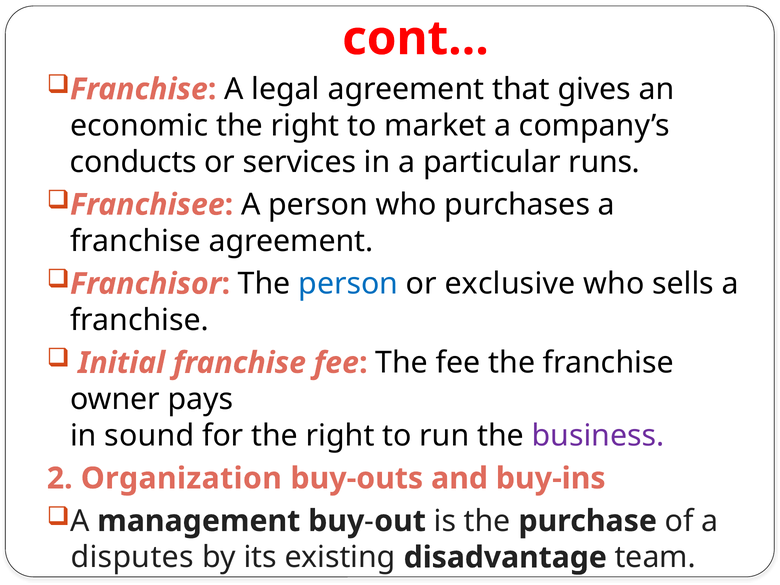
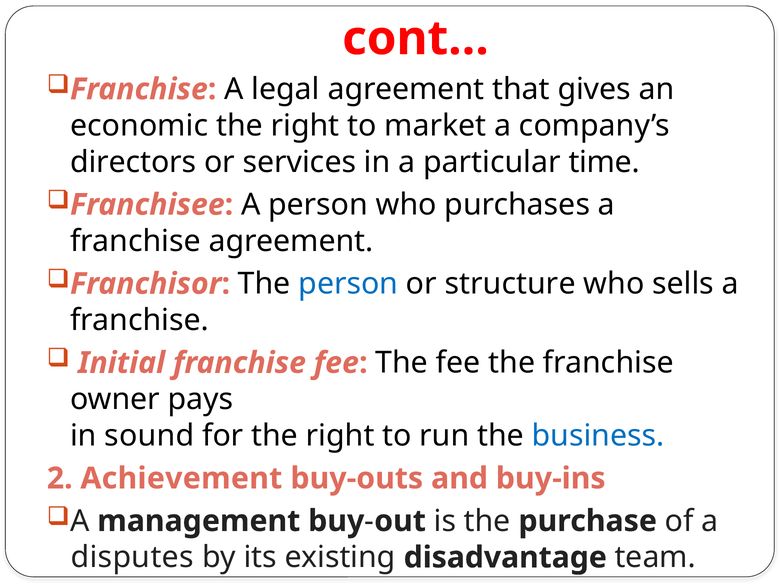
conducts: conducts -> directors (133, 162)
runs: runs -> time (604, 162)
exclusive: exclusive -> structure (510, 284)
business colour: purple -> blue (598, 436)
Organization: Organization -> Achievement (181, 478)
